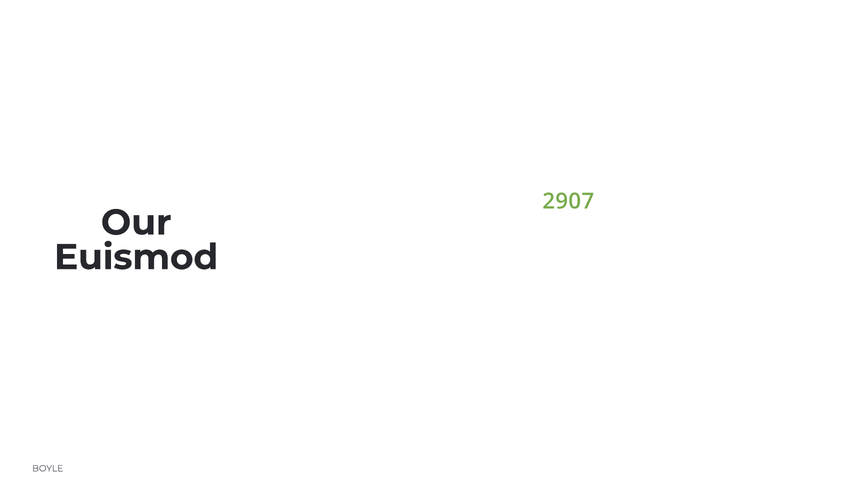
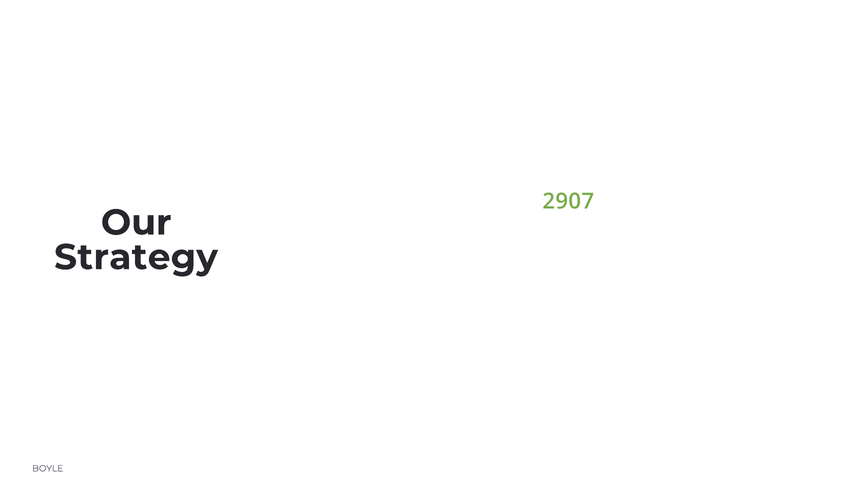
Euismod: Euismod -> Strategy (136, 257)
